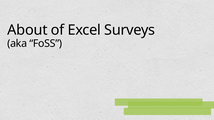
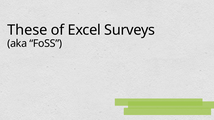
About: About -> These (27, 30)
